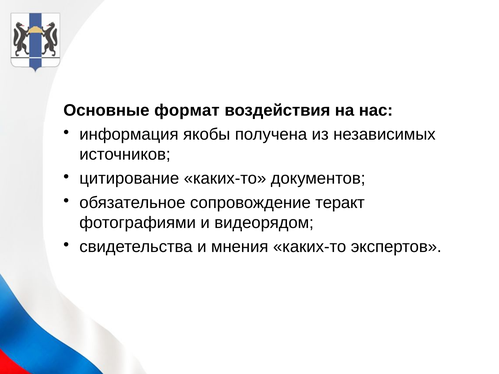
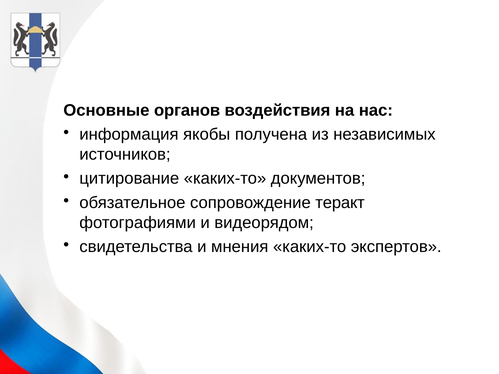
формат: формат -> органов (187, 110)
